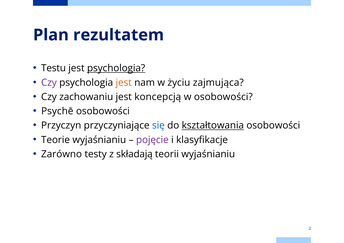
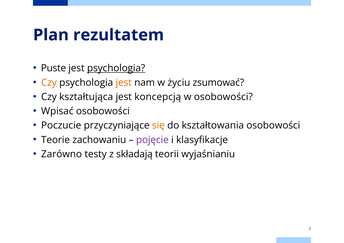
Testu: Testu -> Puste (54, 68)
Czy colour: purple -> orange (49, 83)
zajmująca: zajmująca -> zsumować (218, 83)
zachowaniu: zachowaniu -> kształtująca (86, 97)
Psychḗ: Psychḗ -> Wpisać (57, 111)
Przyczyn: Przyczyn -> Poczucie (61, 126)
się colour: blue -> orange (158, 126)
kształtowania underline: present -> none (213, 126)
Teorie wyjaśnianiu: wyjaśnianiu -> zachowaniu (99, 140)
